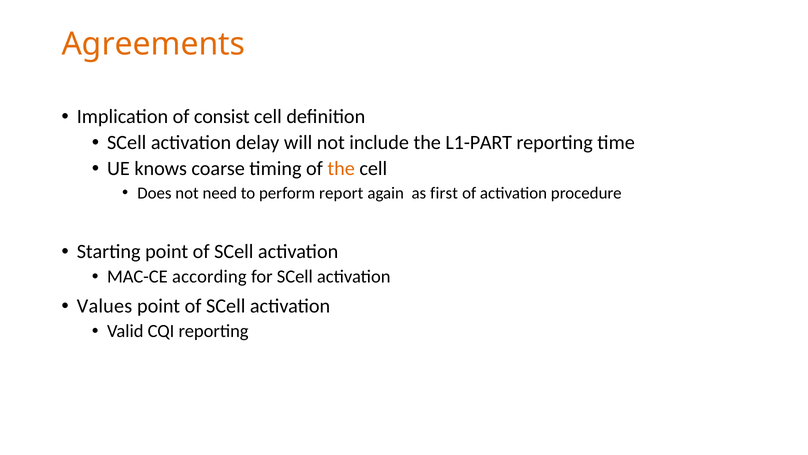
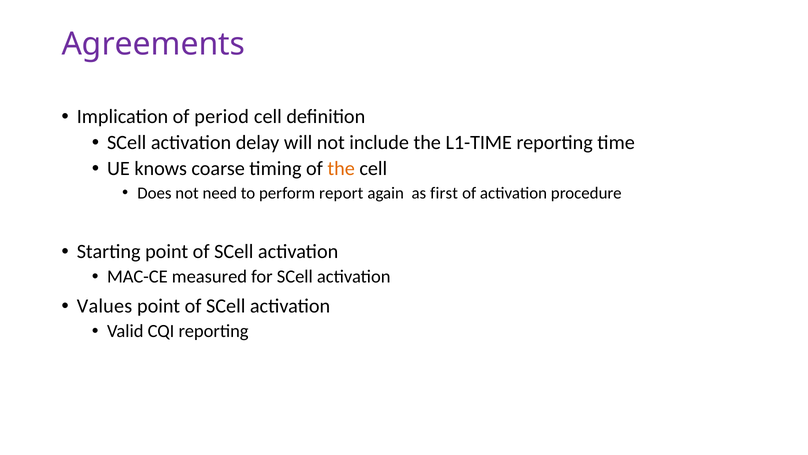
Agreements colour: orange -> purple (153, 44)
consist: consist -> period (222, 117)
L1-PART: L1-PART -> L1-TIME (479, 143)
according: according -> measured (209, 277)
